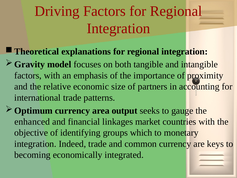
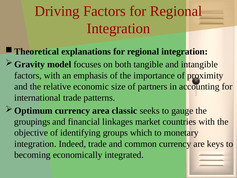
output: output -> classic (124, 110)
enhanced: enhanced -> groupings (32, 122)
